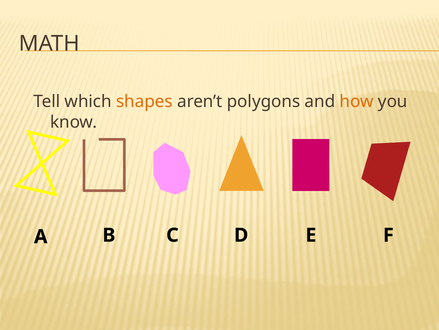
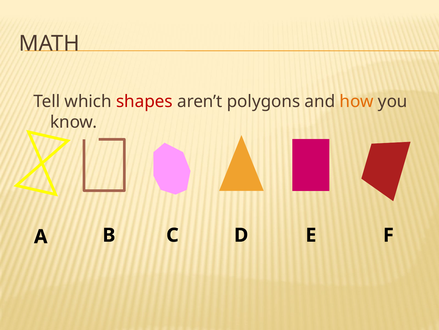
shapes colour: orange -> red (144, 101)
